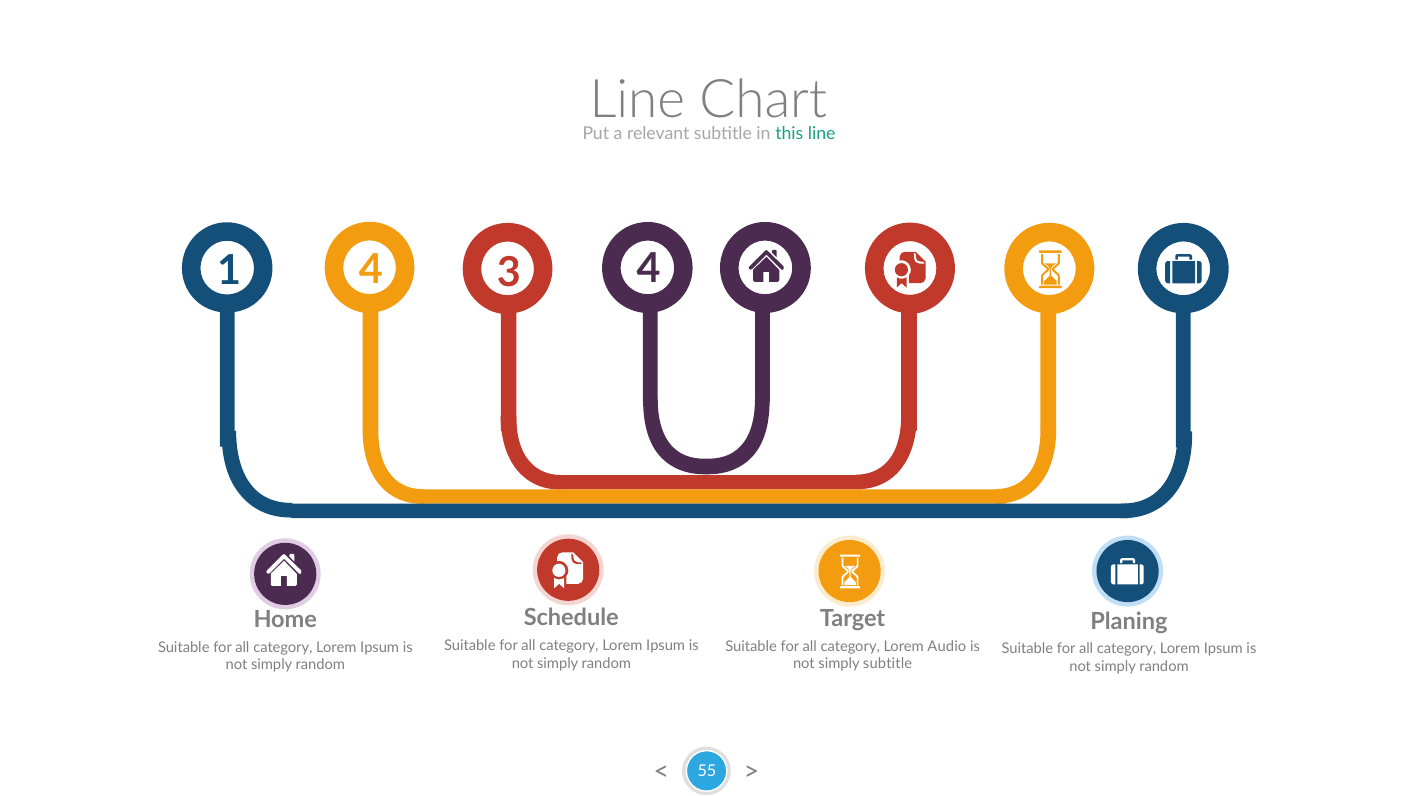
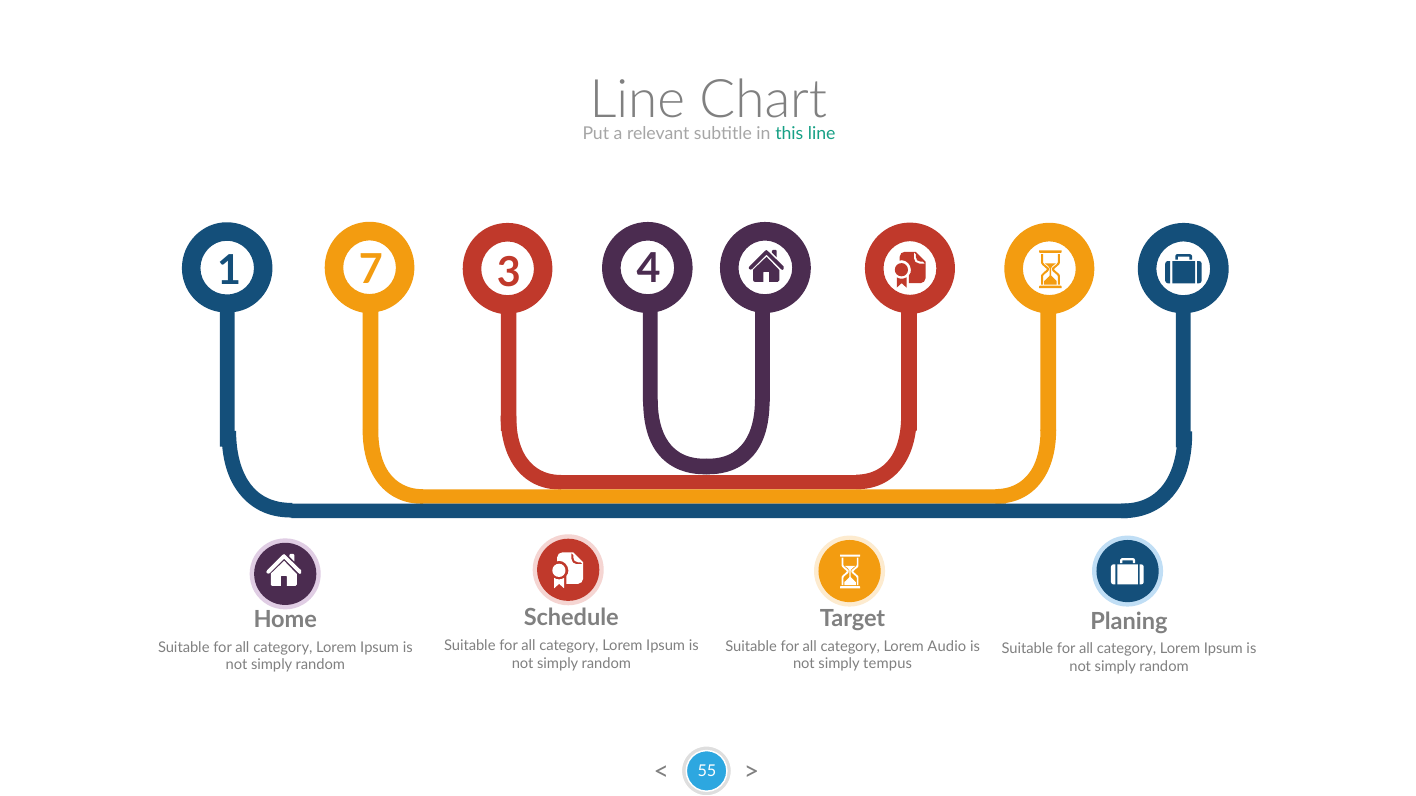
1 4: 4 -> 7 (371, 270)
simply subtitle: subtitle -> tempus (888, 664)
